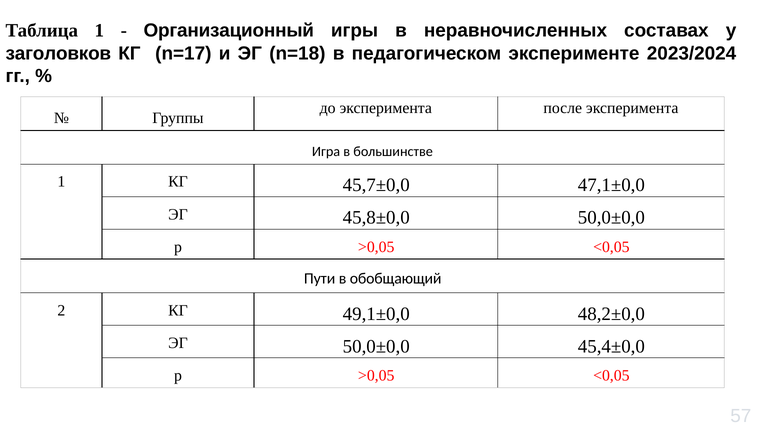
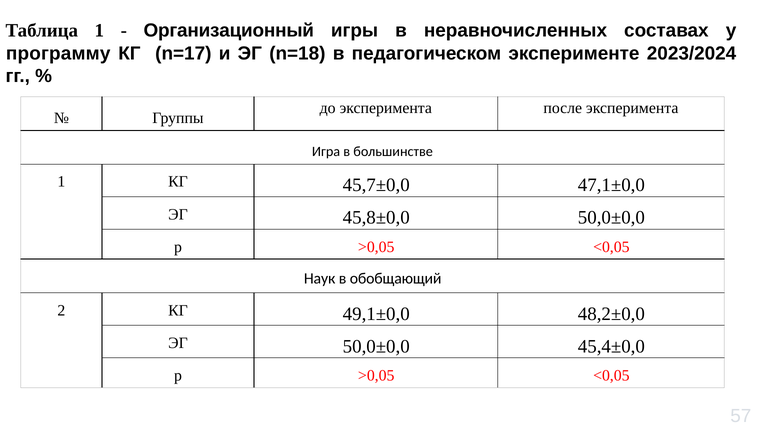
заголовков: заголовков -> программу (58, 53)
Пути: Пути -> Наук (320, 278)
